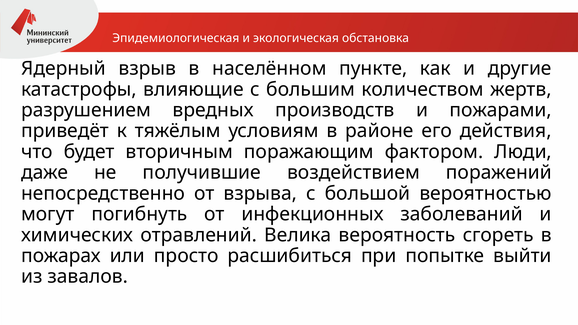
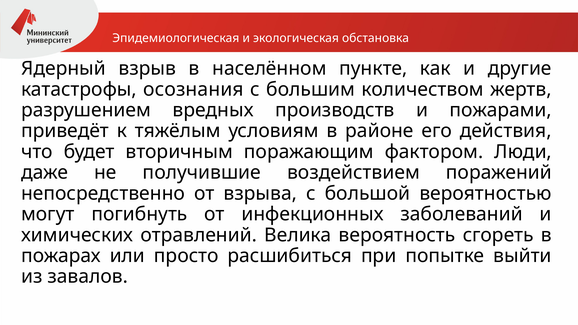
влияющие: влияющие -> осознания (193, 89)
